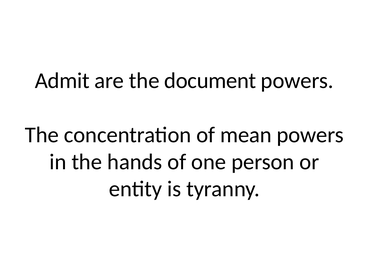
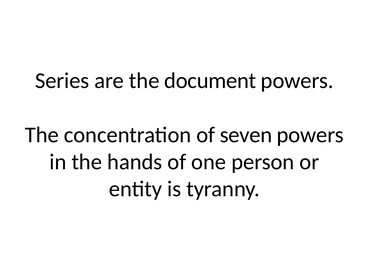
Admit: Admit -> Series (62, 81)
mean: mean -> seven (246, 135)
